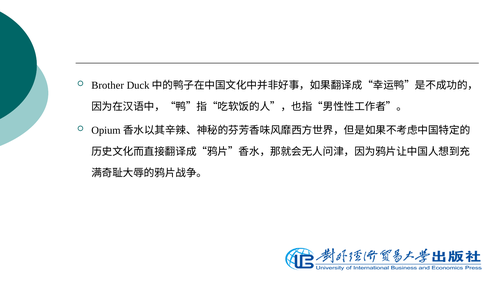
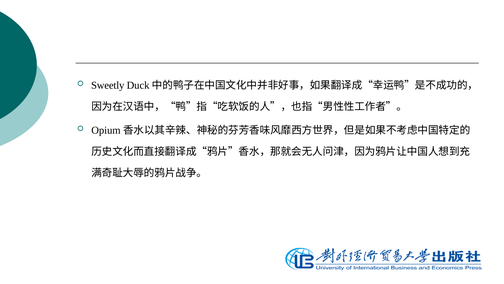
Brother: Brother -> Sweetly (108, 85)
